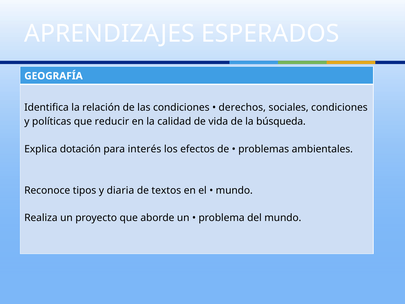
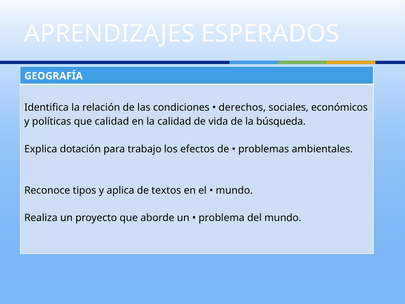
sociales condiciones: condiciones -> económicos (339, 108)
que reducir: reducir -> calidad (112, 121)
interés: interés -> trabajo (145, 149)
diaria: diaria -> aplica (120, 190)
